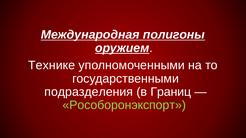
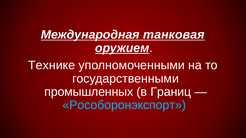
полигоны: полигоны -> танковая (174, 35)
подразделения: подразделения -> промышленных (89, 92)
Рособоронэкспорт colour: light green -> light blue (124, 105)
